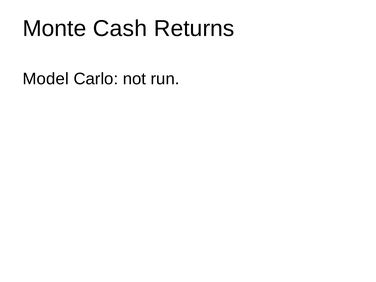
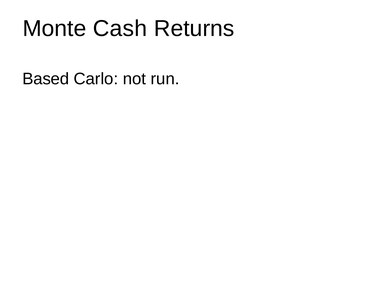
Model: Model -> Based (46, 79)
